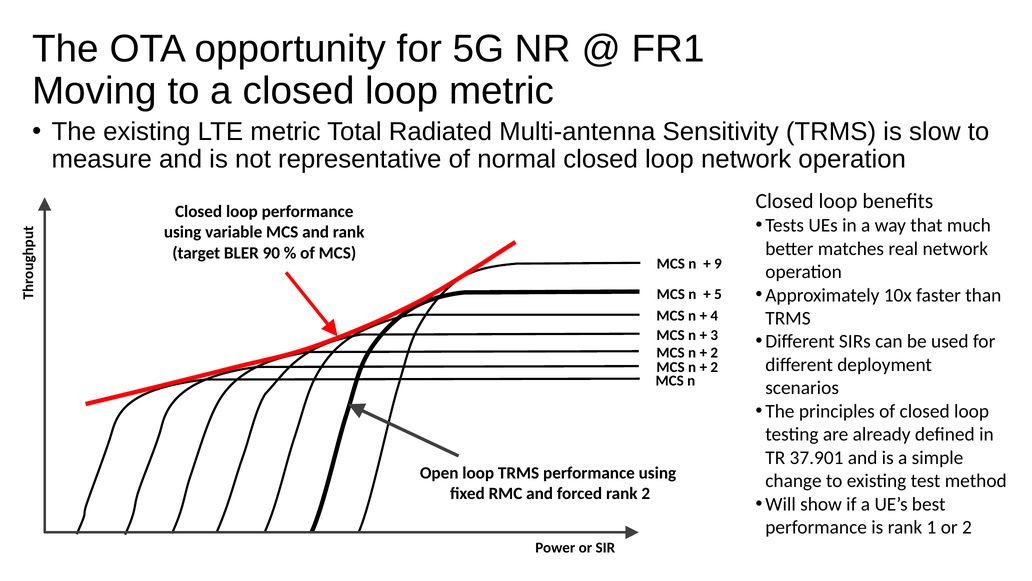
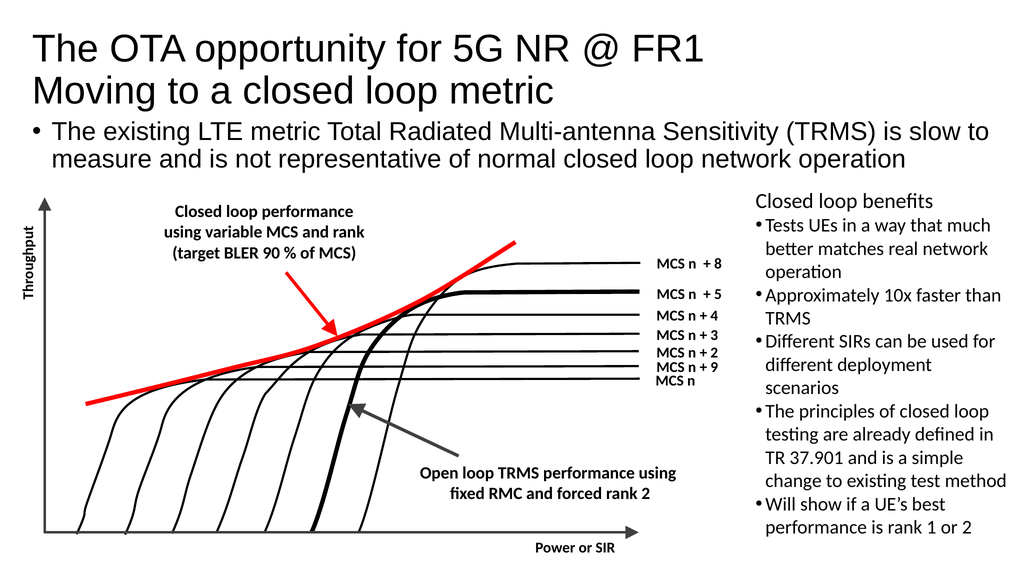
9: 9 -> 8 (718, 263)
2: 2 -> 9 (714, 367)
